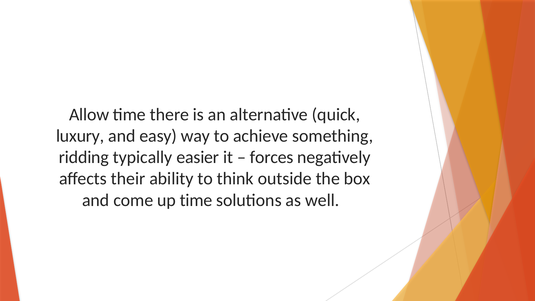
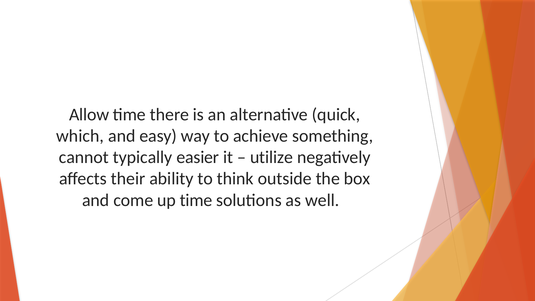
luxury: luxury -> which (80, 136)
ridding: ridding -> cannot (84, 157)
forces: forces -> utilize (272, 157)
